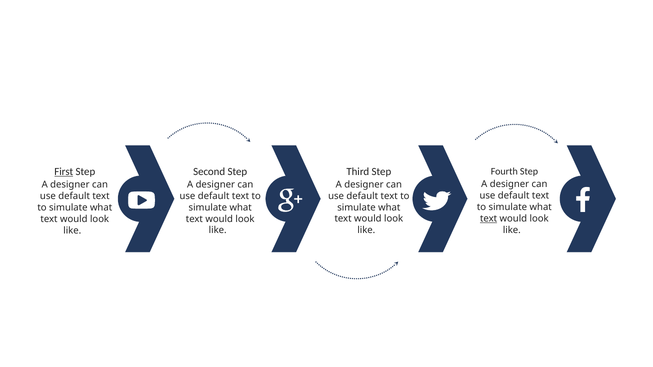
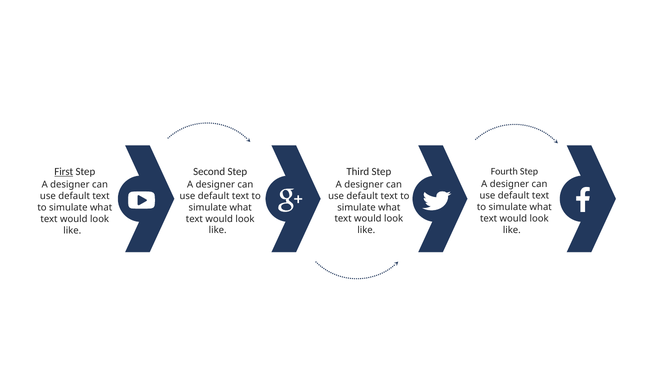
text underline: present -> none (489, 219)
